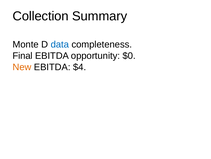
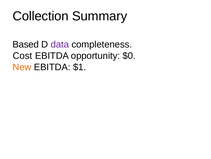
Monte: Monte -> Based (26, 44)
data colour: blue -> purple (60, 44)
Final: Final -> Cost (22, 56)
$4: $4 -> $1 (80, 67)
